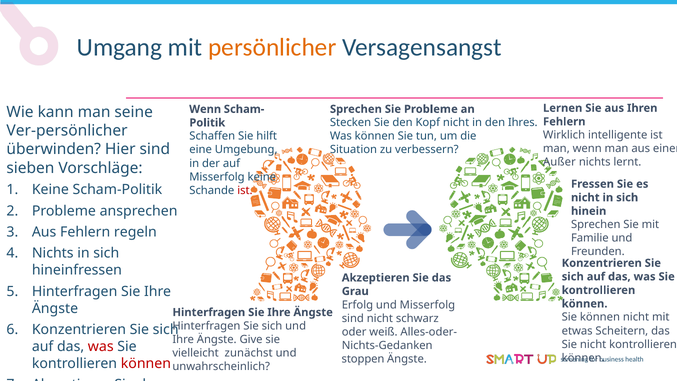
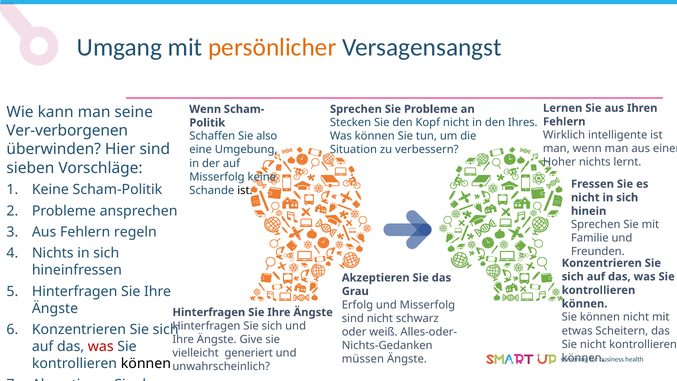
Ver-persönlicher: Ver-persönlicher -> Ver-verborgenen (67, 131)
hilft: hilft -> also (267, 136)
Außer: Außer -> Hoher (559, 162)
ist colour: red -> black (245, 190)
zunächst: zunächst -> generiert (249, 353)
stoppen: stoppen -> müssen (363, 359)
können colour: red -> black (146, 363)
